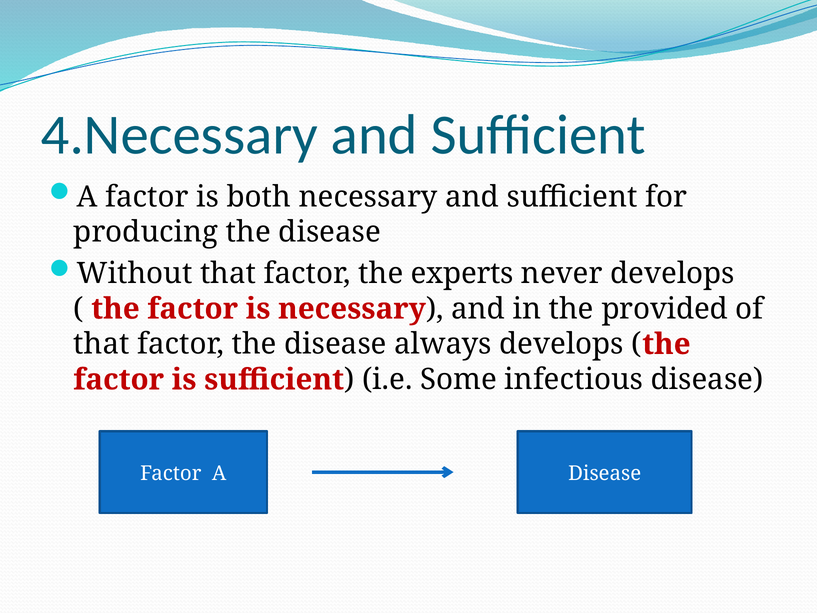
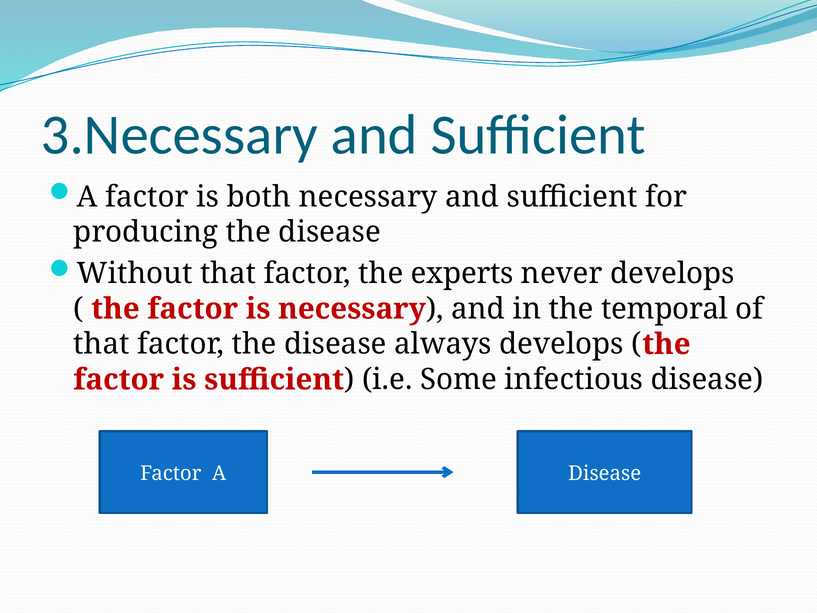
4.Necessary: 4.Necessary -> 3.Necessary (179, 135)
provided: provided -> temporal (665, 309)
